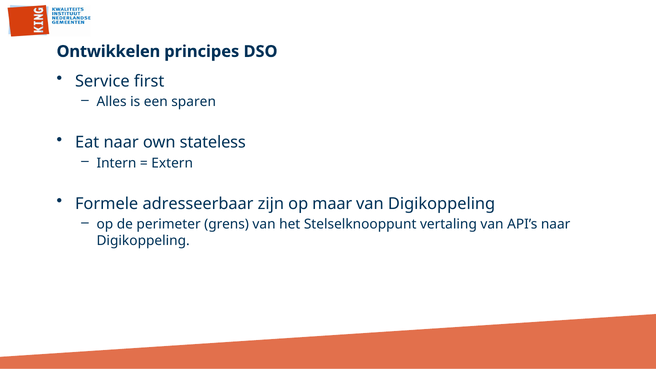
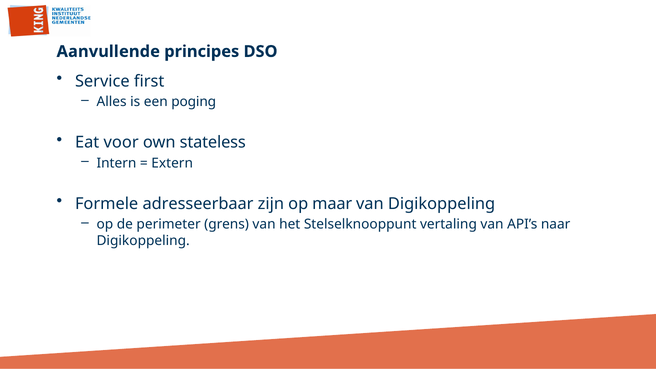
Ontwikkelen: Ontwikkelen -> Aanvullende (108, 51)
sparen: sparen -> poging (194, 102)
Eat naar: naar -> voor (121, 142)
